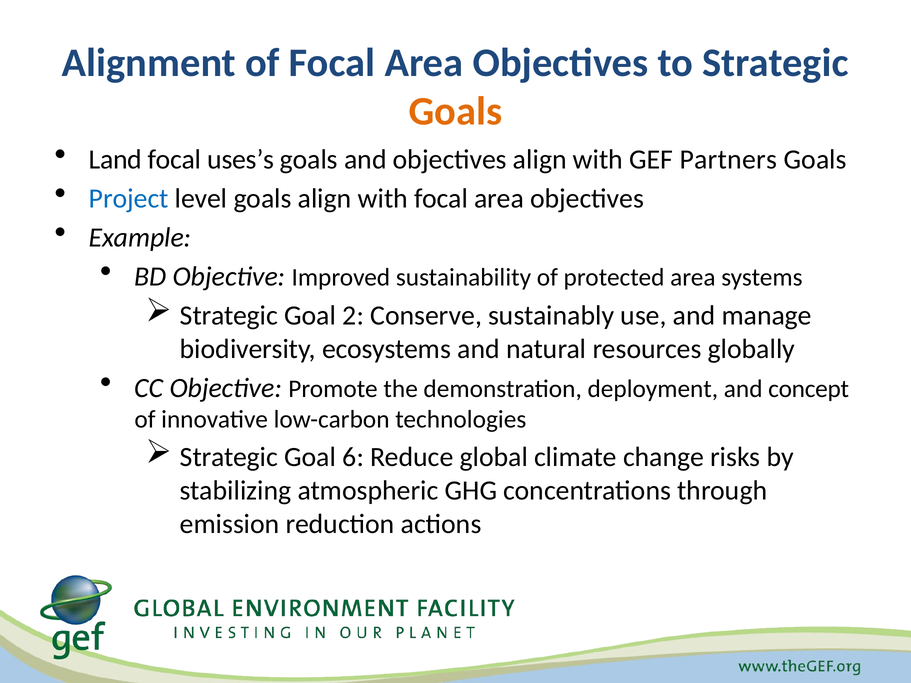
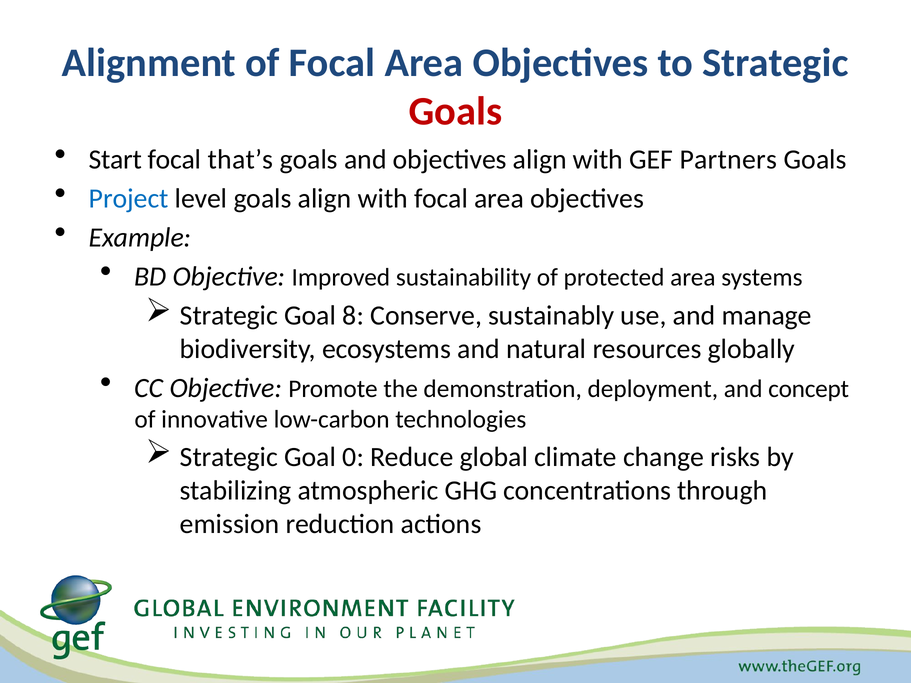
Goals colour: orange -> red (455, 111)
Land: Land -> Start (115, 160)
uses’s: uses’s -> that’s (241, 160)
2: 2 -> 8 (353, 316)
6: 6 -> 0 (353, 457)
